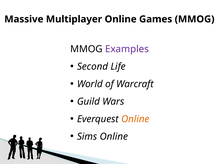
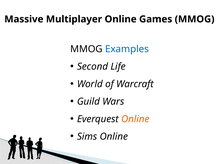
Examples colour: purple -> blue (127, 49)
